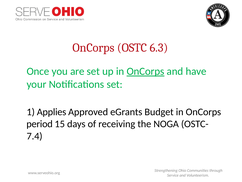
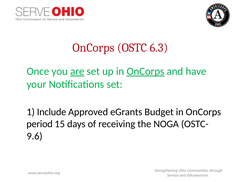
are underline: none -> present (77, 71)
Applies: Applies -> Include (52, 112)
7.4: 7.4 -> 9.6 (35, 136)
